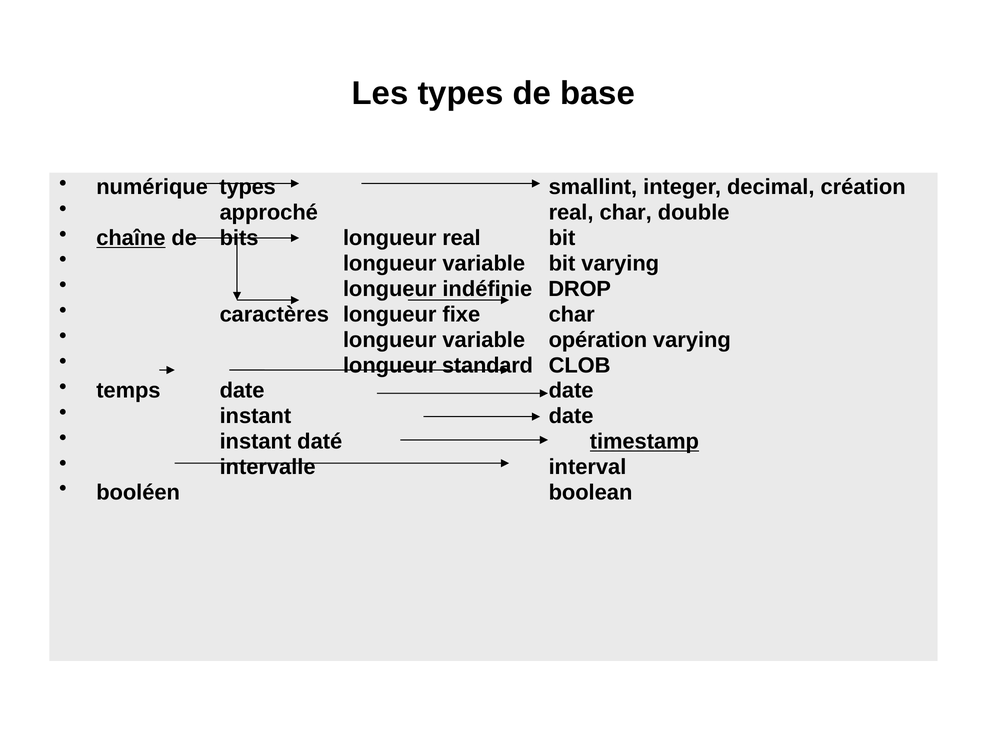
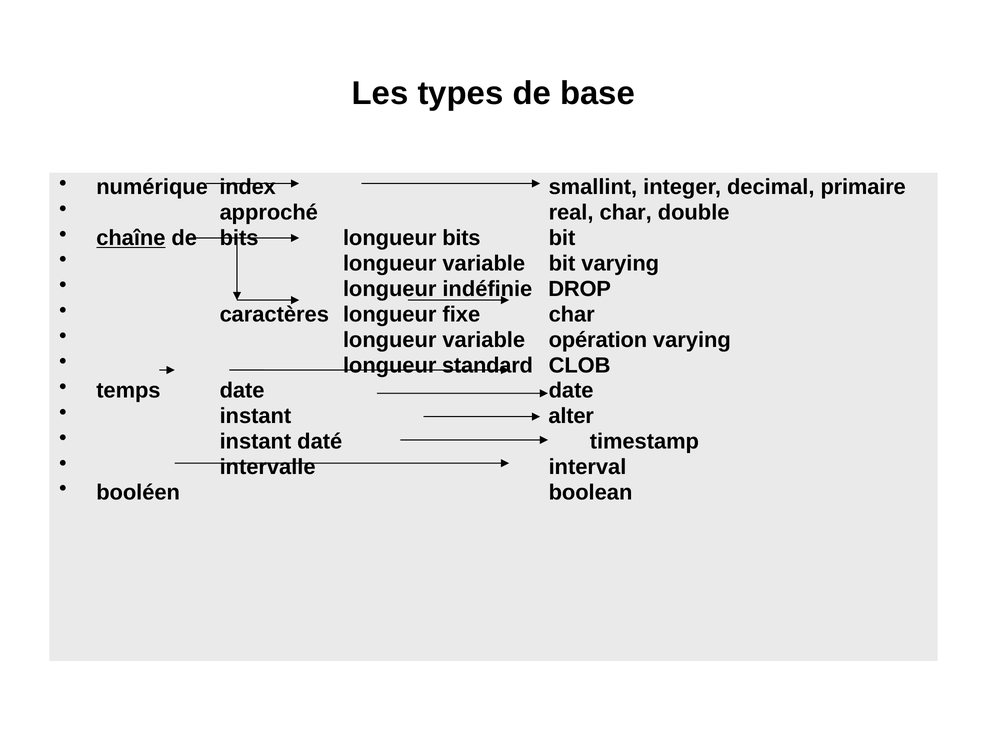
numérique types: types -> index (248, 187)
création: création -> primaire (863, 187)
longueur real: real -> bits (461, 238)
instant date: date -> alter (571, 416)
timestamp underline: present -> none (644, 442)
